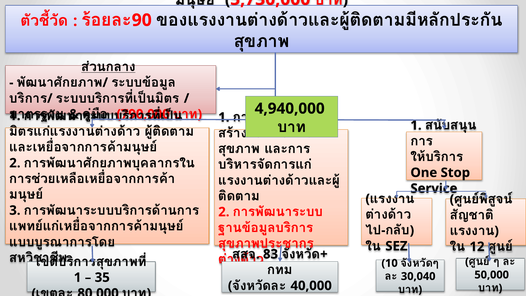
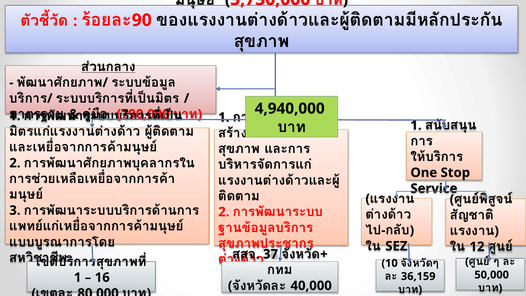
83: 83 -> 37 (271, 254)
30,040: 30,040 -> 36,159 (418, 276)
35: 35 -> 16 (102, 277)
